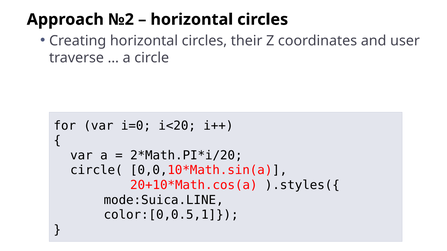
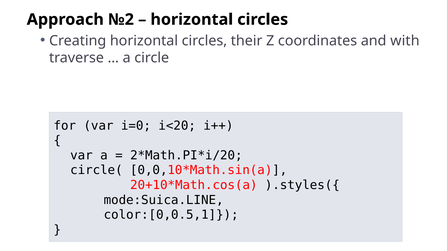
user: user -> with (405, 41)
